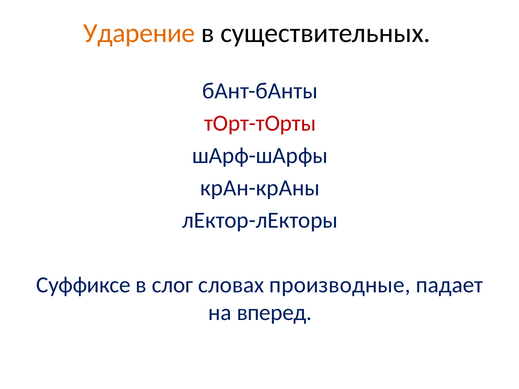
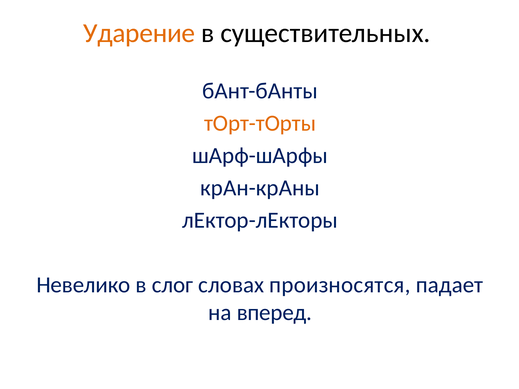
тОрт-тОрты colour: red -> orange (260, 123)
Суффиксе: Суффиксе -> Невелико (83, 285)
производные: производные -> произносятся (340, 285)
